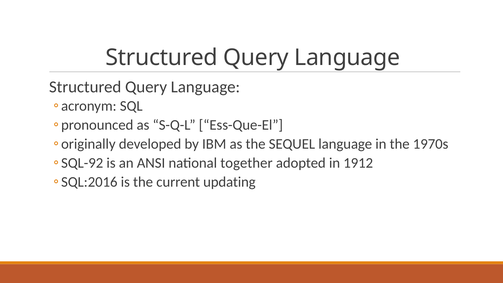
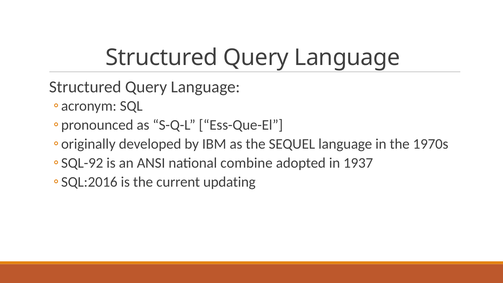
together: together -> combine (246, 163)
1912: 1912 -> 1937 (358, 163)
